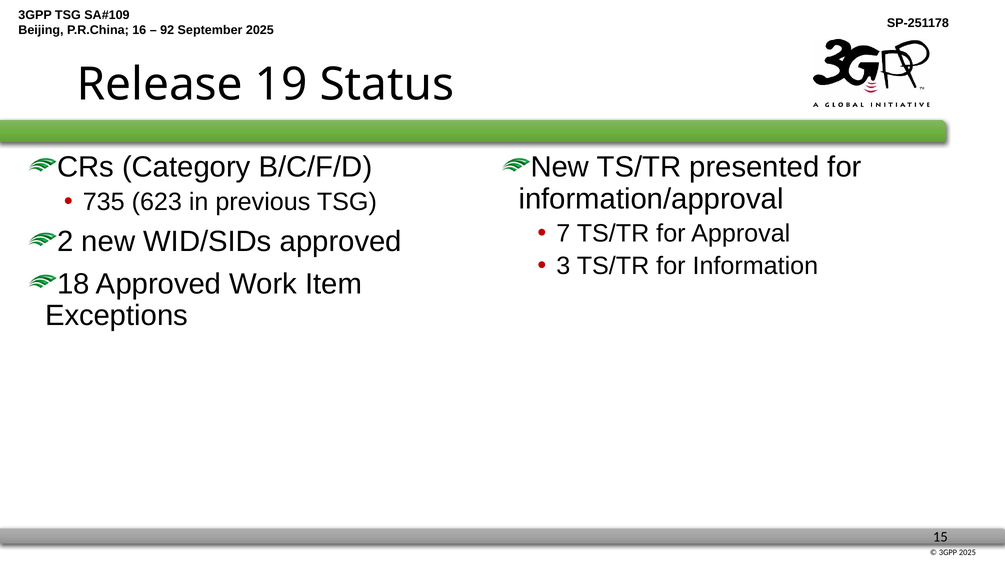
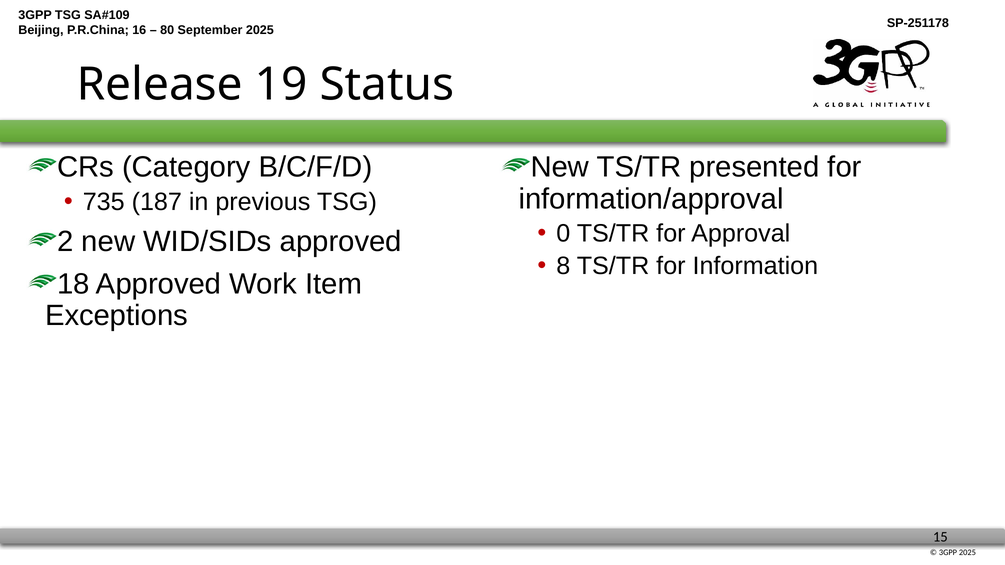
92: 92 -> 80 (167, 30)
623: 623 -> 187 (157, 202)
7: 7 -> 0 (563, 234)
3: 3 -> 8 (563, 266)
